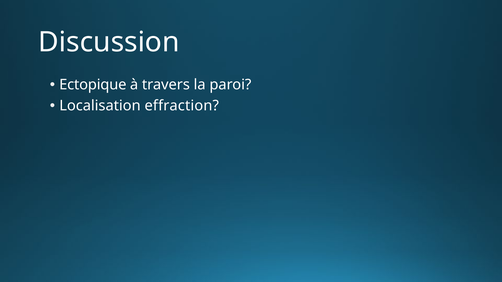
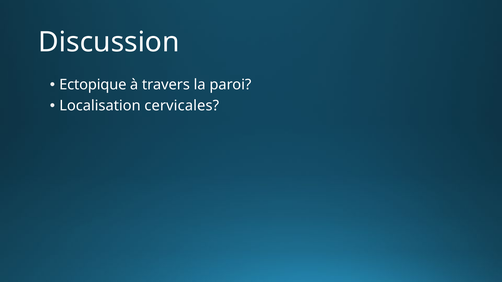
effraction: effraction -> cervicales (182, 106)
